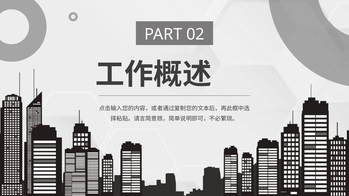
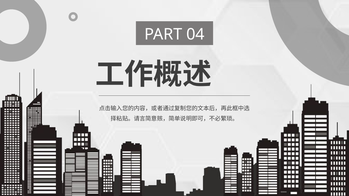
02: 02 -> 04 (195, 34)
